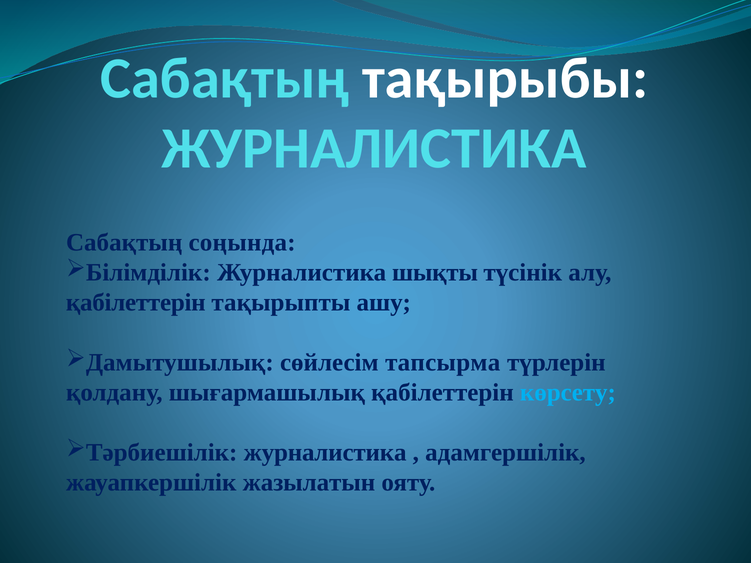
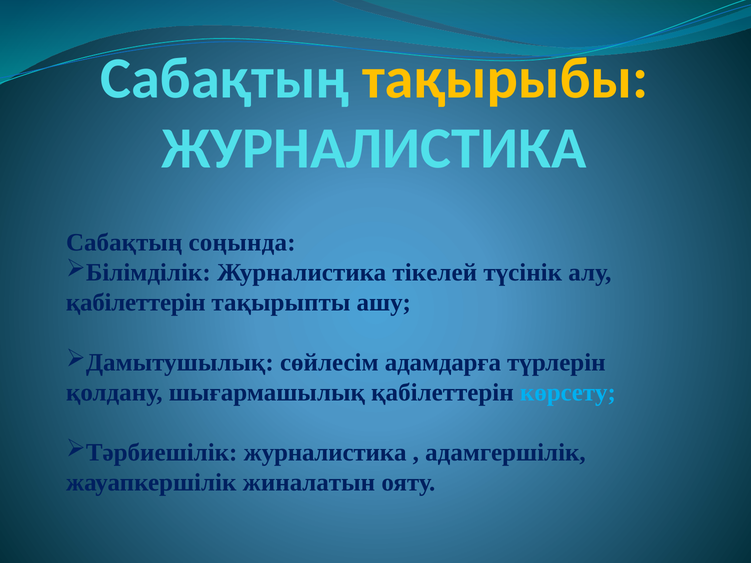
тақырыбы colour: white -> yellow (505, 78)
шықты: шықты -> тікелей (435, 273)
тапсырма: тапсырма -> адамдарға (443, 363)
жазылатын: жазылатын -> жиналатын (309, 483)
